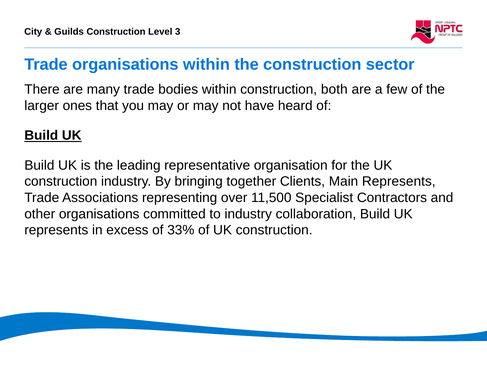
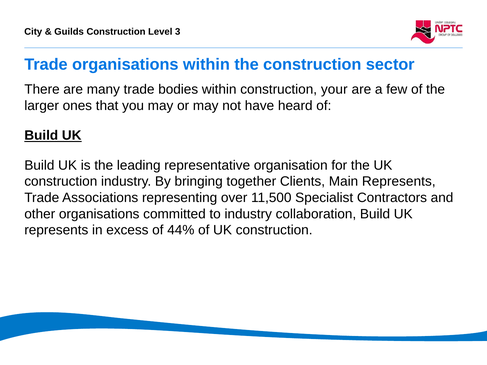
both: both -> your (334, 90)
33%: 33% -> 44% (181, 230)
